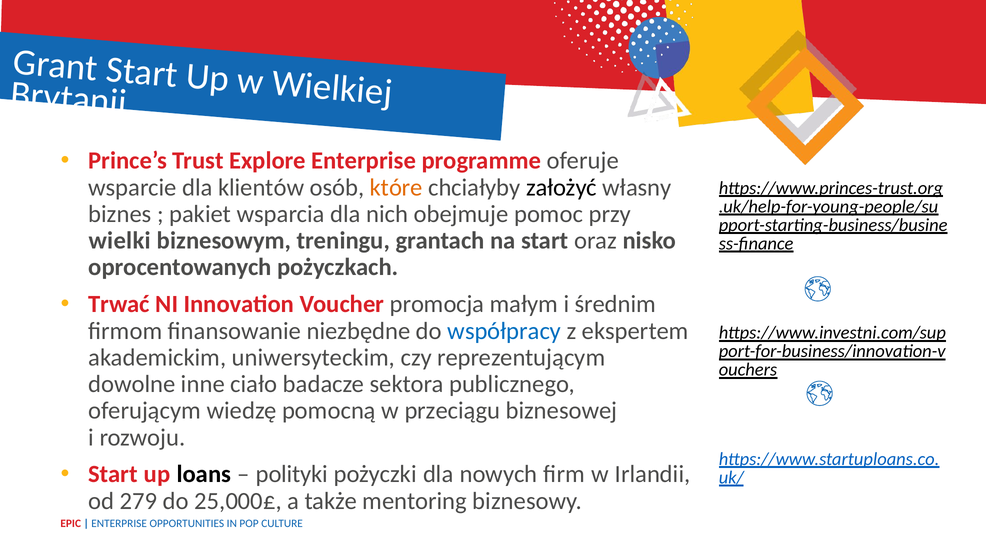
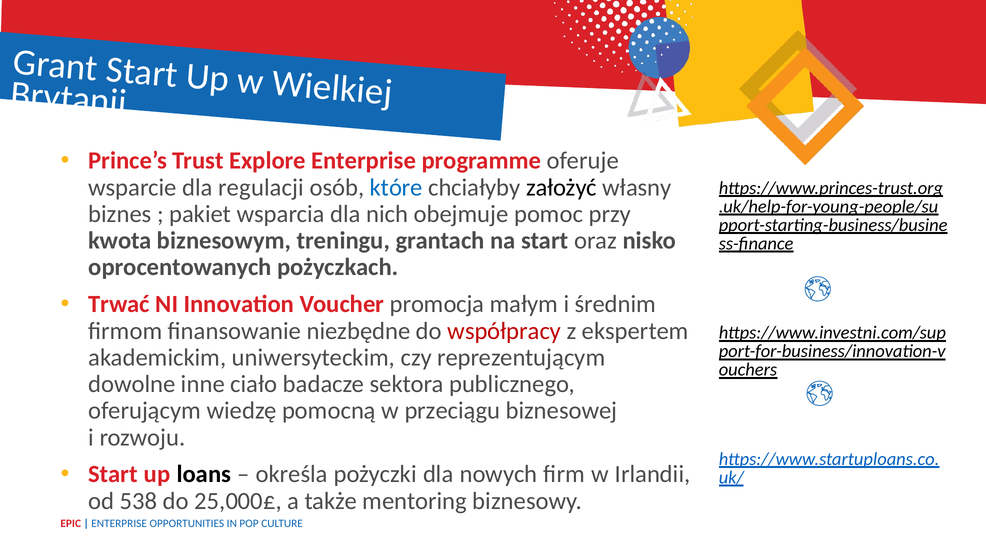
klientów: klientów -> regulacji (261, 187)
które colour: orange -> blue (396, 187)
wielki: wielki -> kwota (120, 241)
współpracy colour: blue -> red (504, 331)
polityki: polityki -> określa (292, 474)
279: 279 -> 538 (139, 501)
